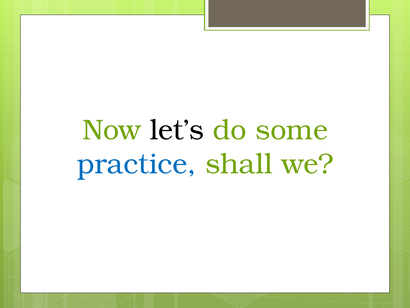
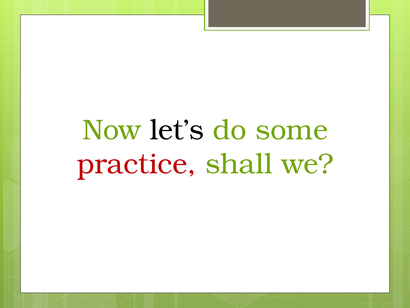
practice colour: blue -> red (136, 164)
